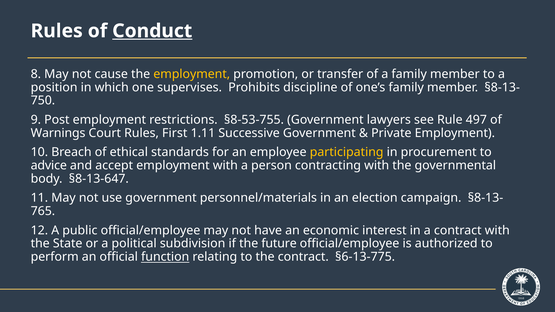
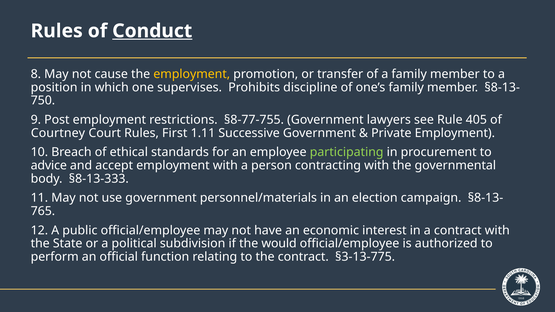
§8-53-755: §8-53-755 -> §8-77-755 (254, 120)
497: 497 -> 405 (476, 120)
Warnings: Warnings -> Courtney (58, 133)
participating colour: yellow -> light green (347, 152)
§8-13-647: §8-13-647 -> §8-13-333 (99, 179)
future: future -> would (279, 244)
function underline: present -> none (165, 257)
§6-13-775: §6-13-775 -> §3-13-775 (365, 257)
